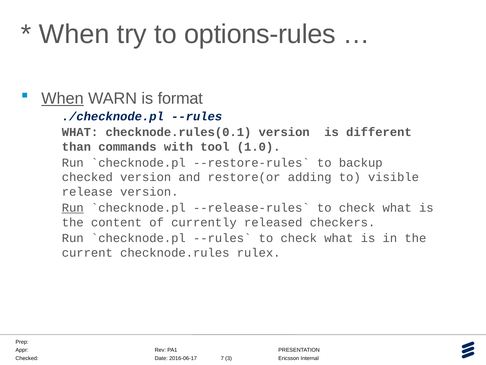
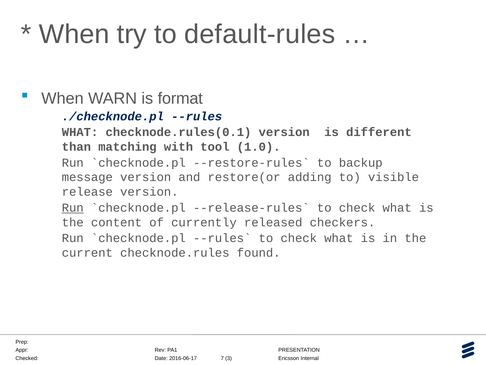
options-rules: options-rules -> default-rules (260, 34)
When underline: present -> none (62, 98)
commands: commands -> matching (127, 147)
checked: checked -> message (87, 177)
rulex: rulex -> found (259, 252)
